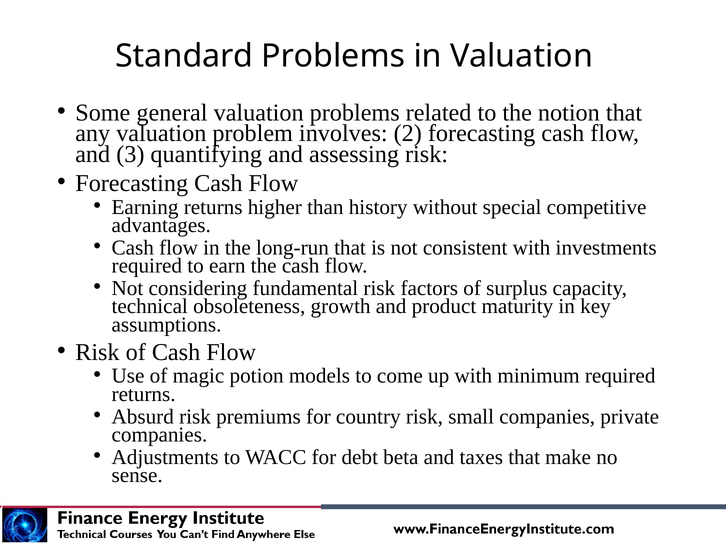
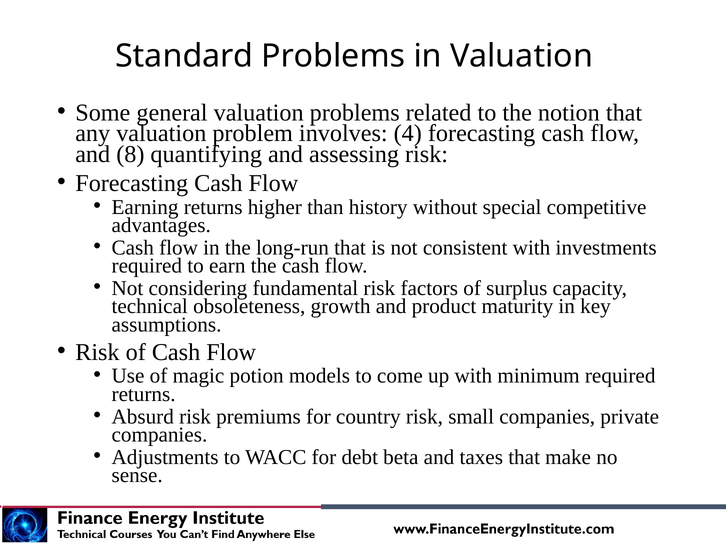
2: 2 -> 4 (408, 134)
3: 3 -> 8 (130, 155)
